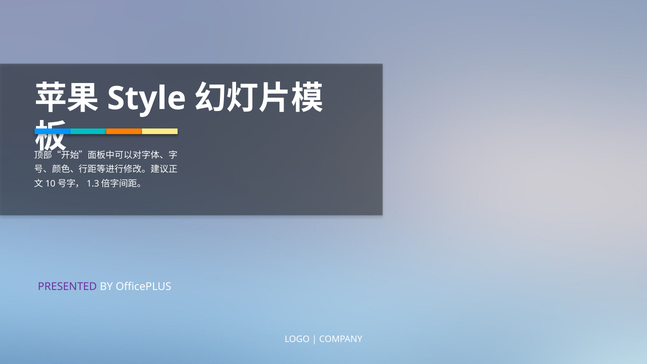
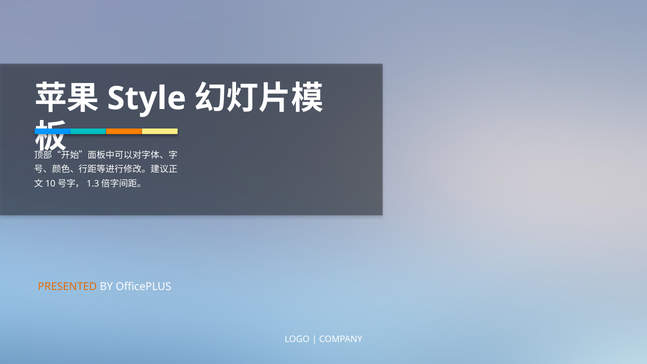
PRESENTED colour: purple -> orange (67, 287)
